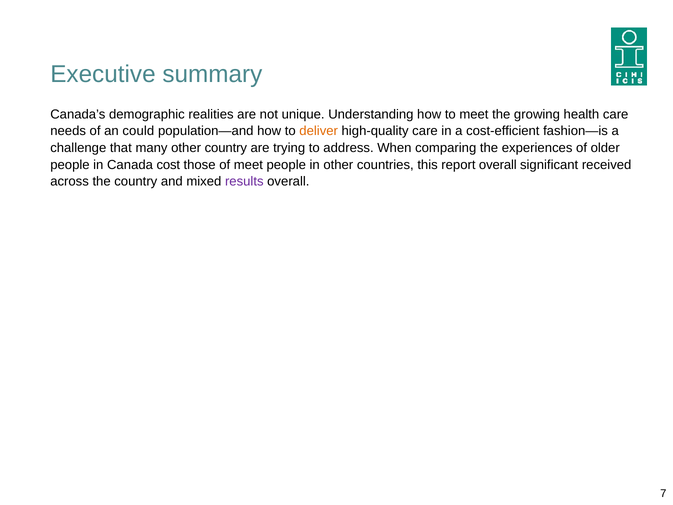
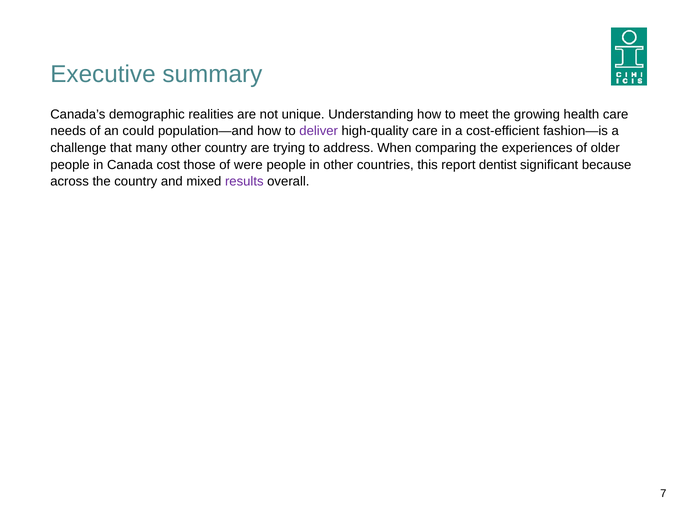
deliver colour: orange -> purple (319, 131)
of meet: meet -> were (248, 165)
report overall: overall -> dentist (498, 165)
received: received -> because (607, 165)
